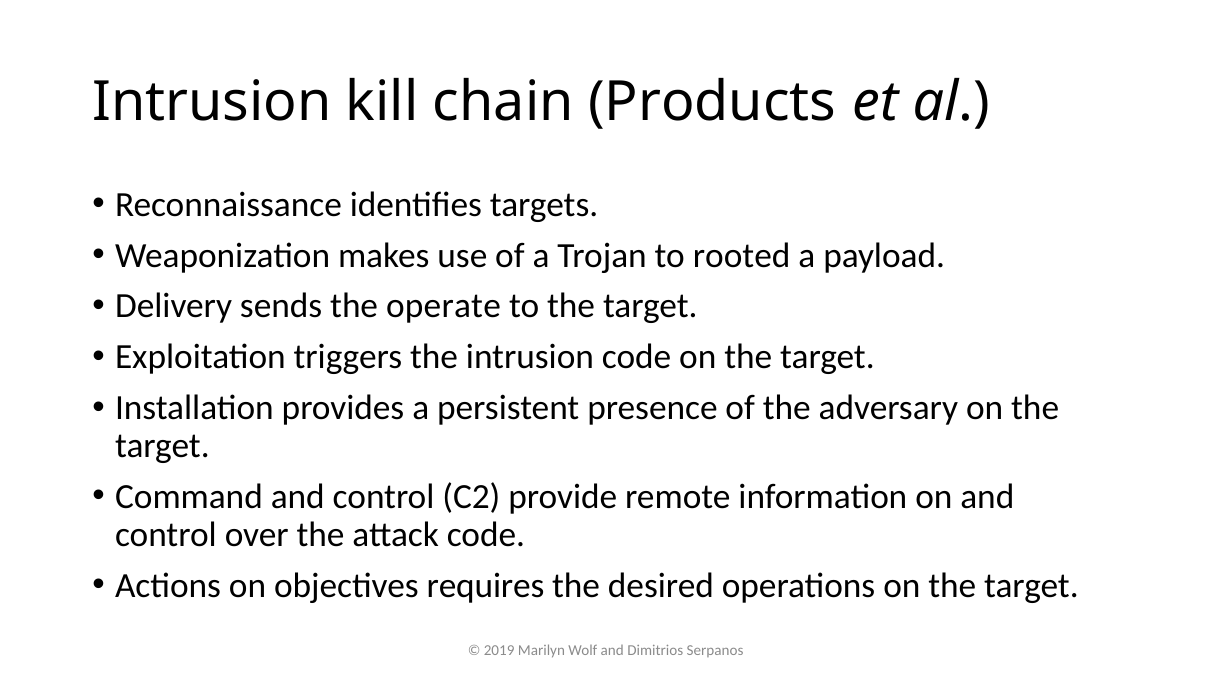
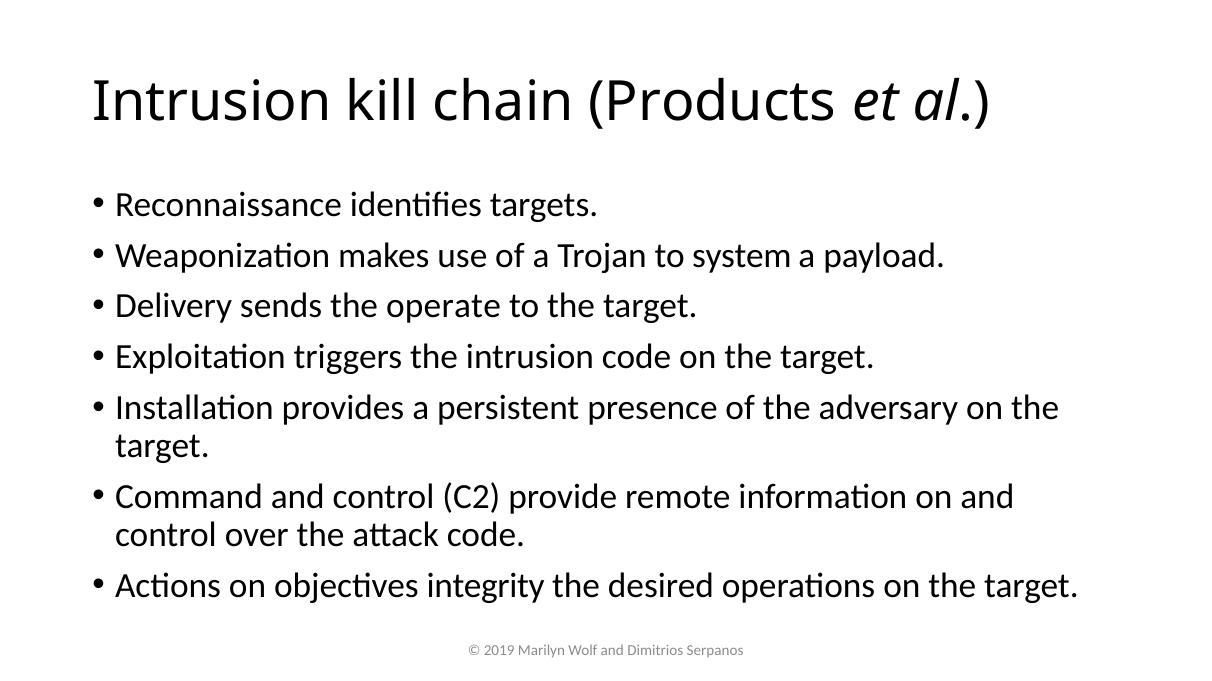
rooted: rooted -> system (742, 256)
requires: requires -> integrity (486, 586)
